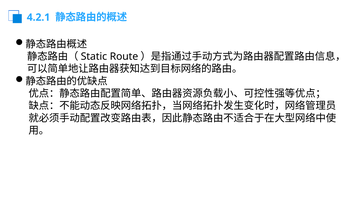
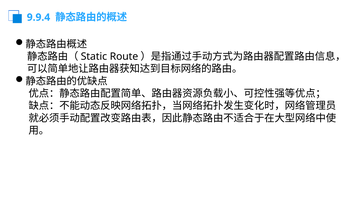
4.2.1: 4.2.1 -> 9.9.4 (38, 17)
